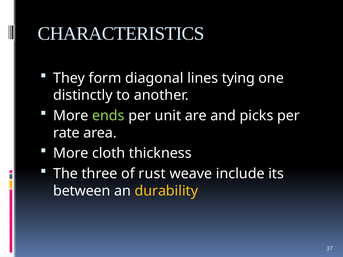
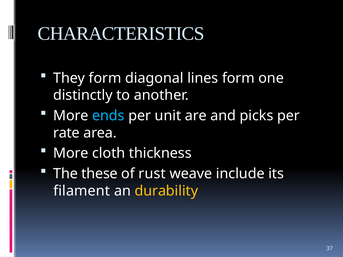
lines tying: tying -> form (238, 78)
ends colour: light green -> light blue (108, 116)
three: three -> these (100, 174)
between: between -> filament (82, 191)
